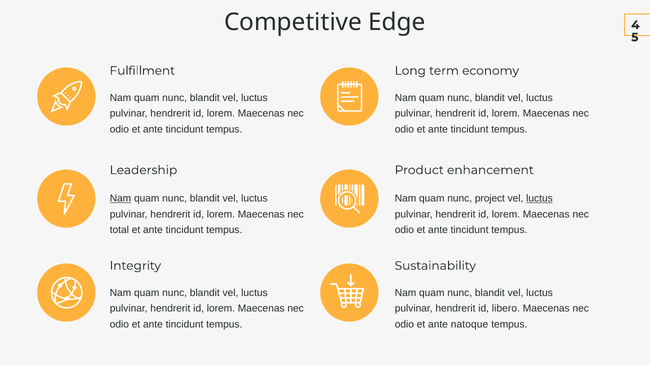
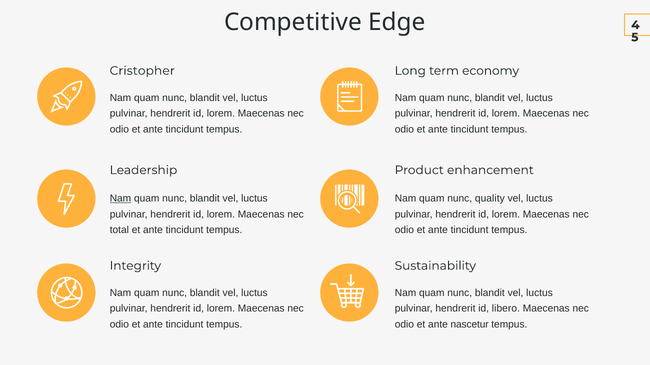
Fulfillment: Fulfillment -> Cristopher (142, 71)
project: project -> quality (490, 199)
luctus underline: present -> none (539, 199)
natoque: natoque -> nascetur (470, 325)
